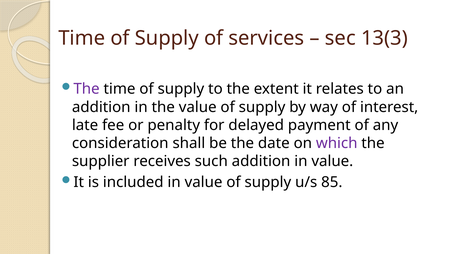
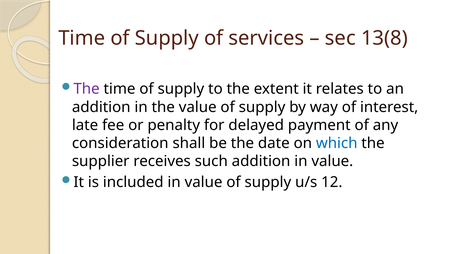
13(3: 13(3 -> 13(8 (384, 38)
which colour: purple -> blue (337, 143)
85: 85 -> 12 (332, 182)
